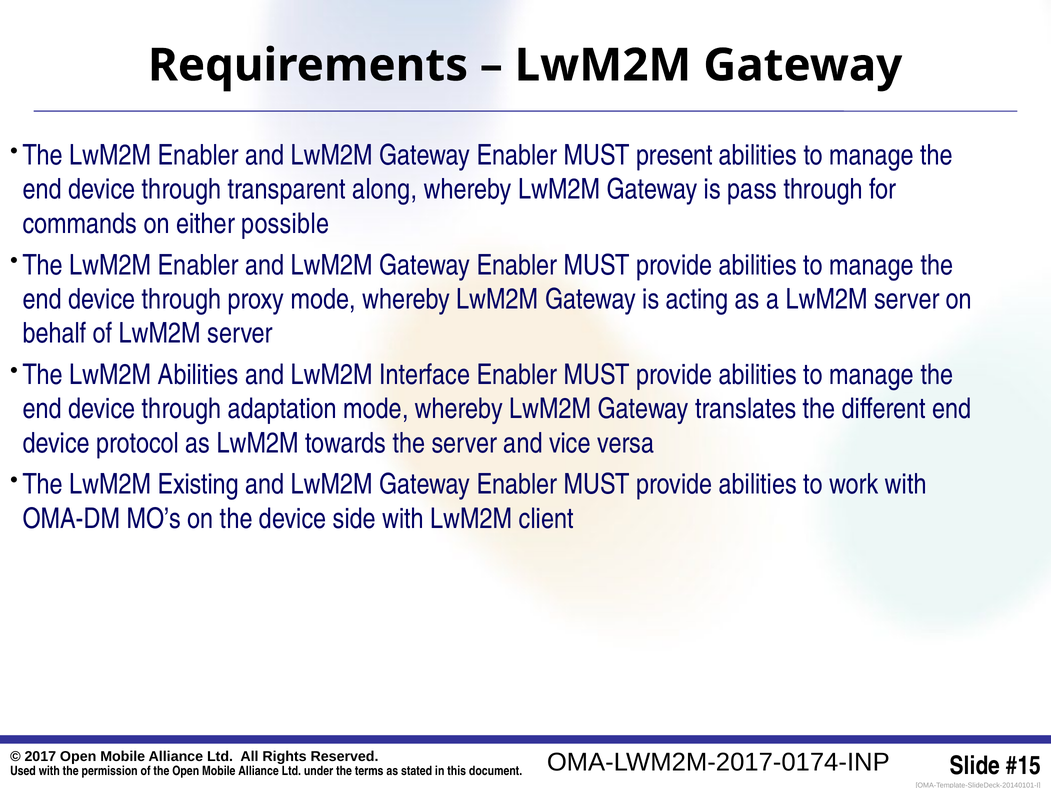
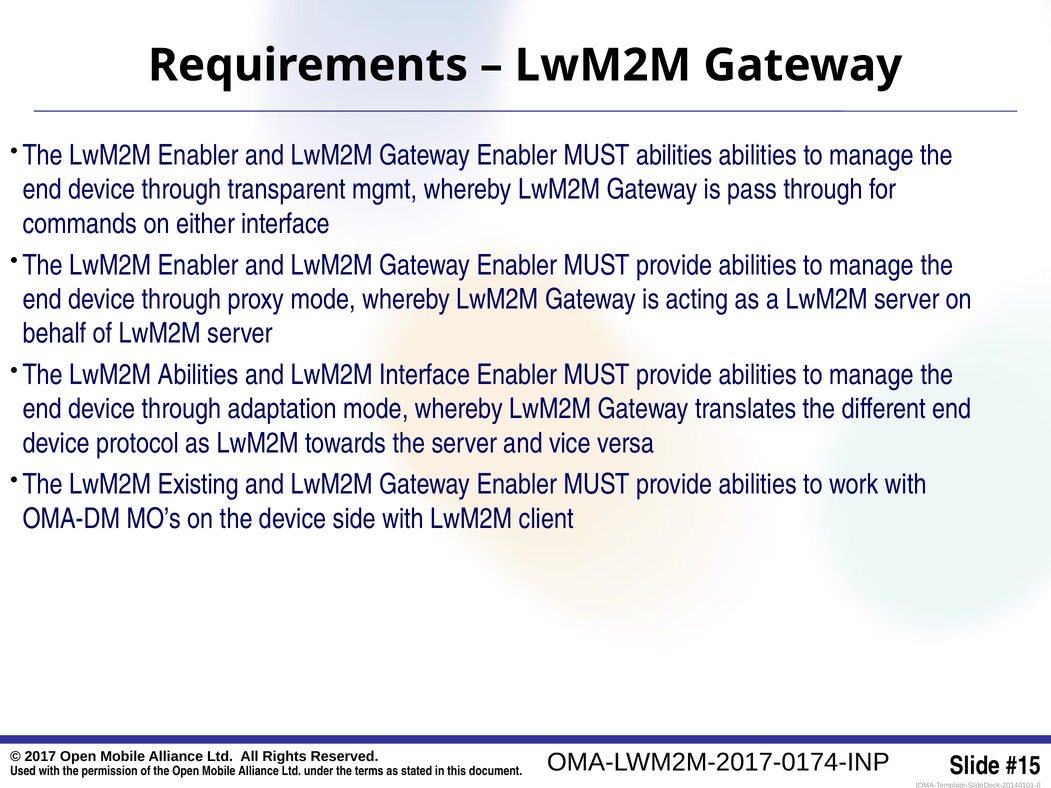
MUST present: present -> abilities (674, 155)
along: along -> mgmt (385, 190)
either possible: possible -> interface (285, 224)
